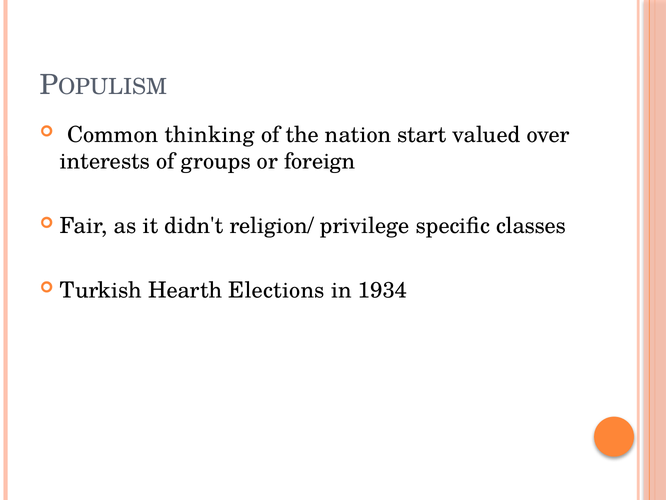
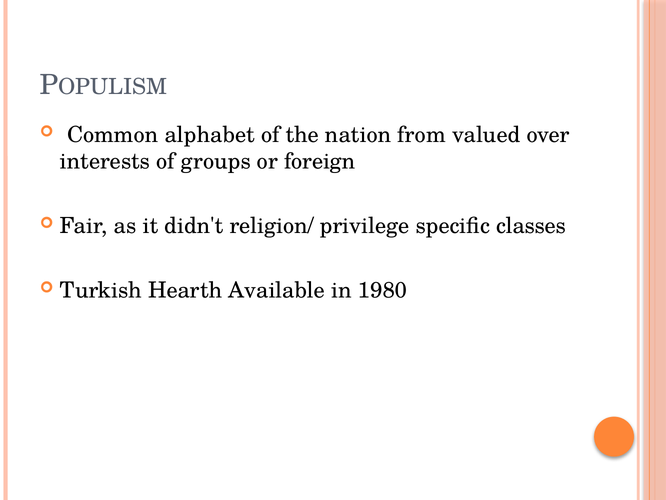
thinking: thinking -> alphabet (210, 135)
start: start -> from (422, 135)
Elections: Elections -> Available (277, 290)
1934: 1934 -> 1980 (383, 290)
